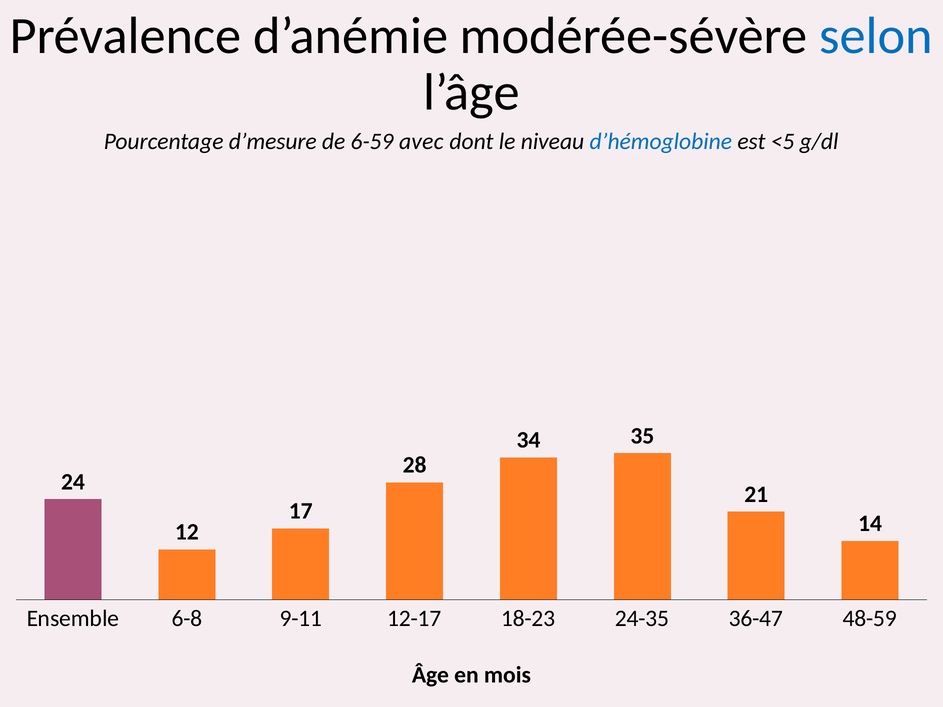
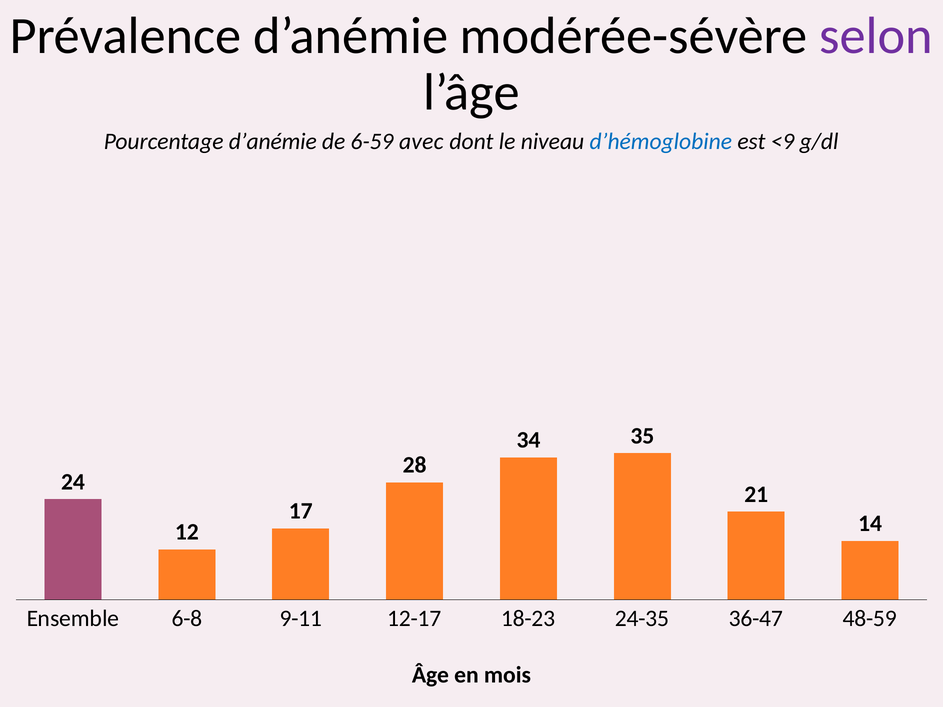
selon colour: blue -> purple (876, 36)
Pourcentage d’mesure: d’mesure -> d’anémie (273, 141)
<5: <5 -> <9 (783, 141)
